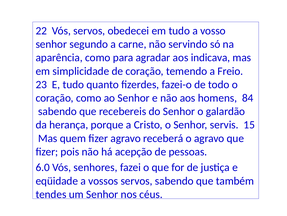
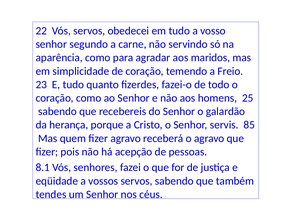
indicava: indicava -> maridos (210, 57)
84: 84 -> 25 (248, 98)
15: 15 -> 85 (249, 124)
6.0: 6.0 -> 8.1 (43, 167)
